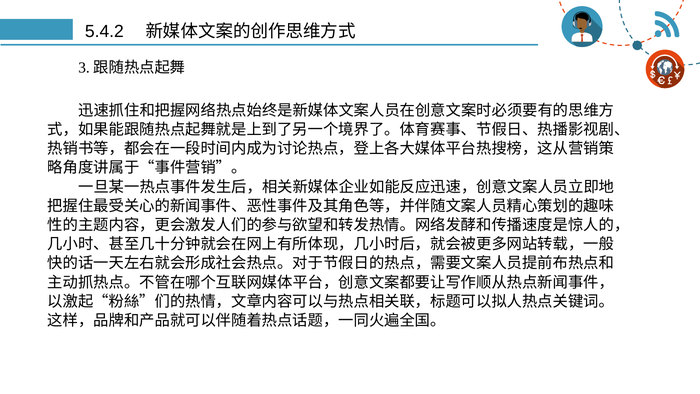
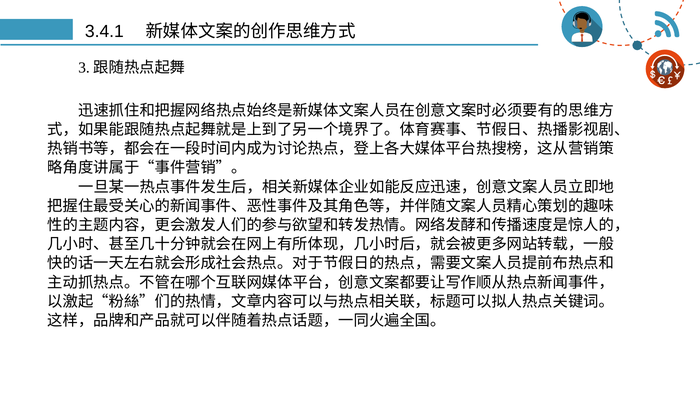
5.4.2: 5.4.2 -> 3.4.1 (104, 32)
